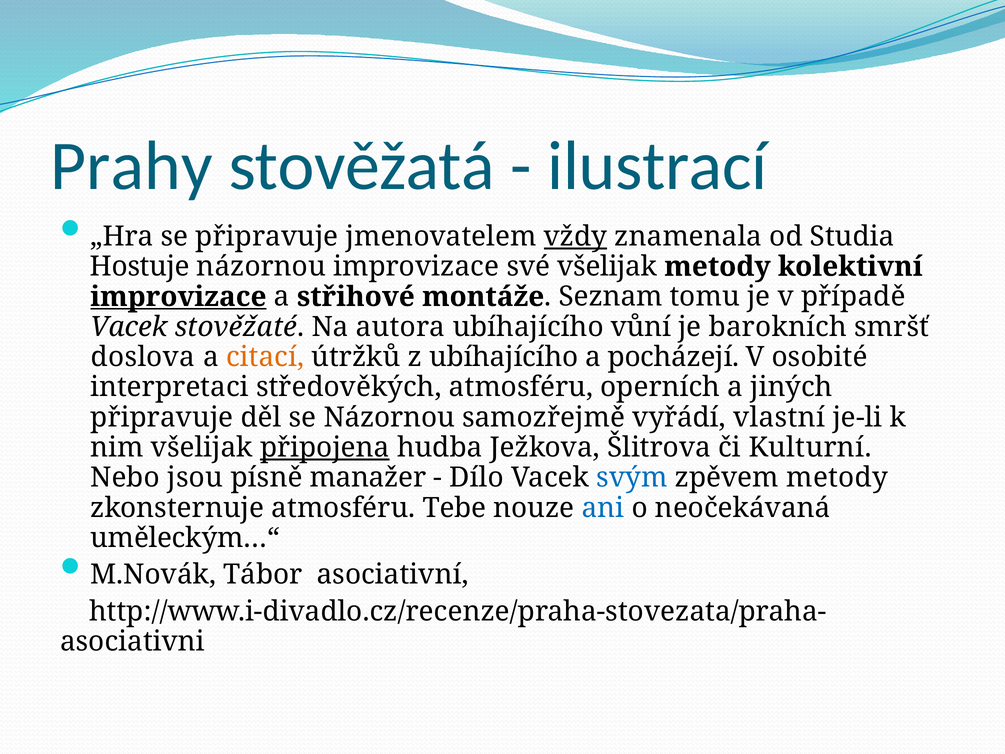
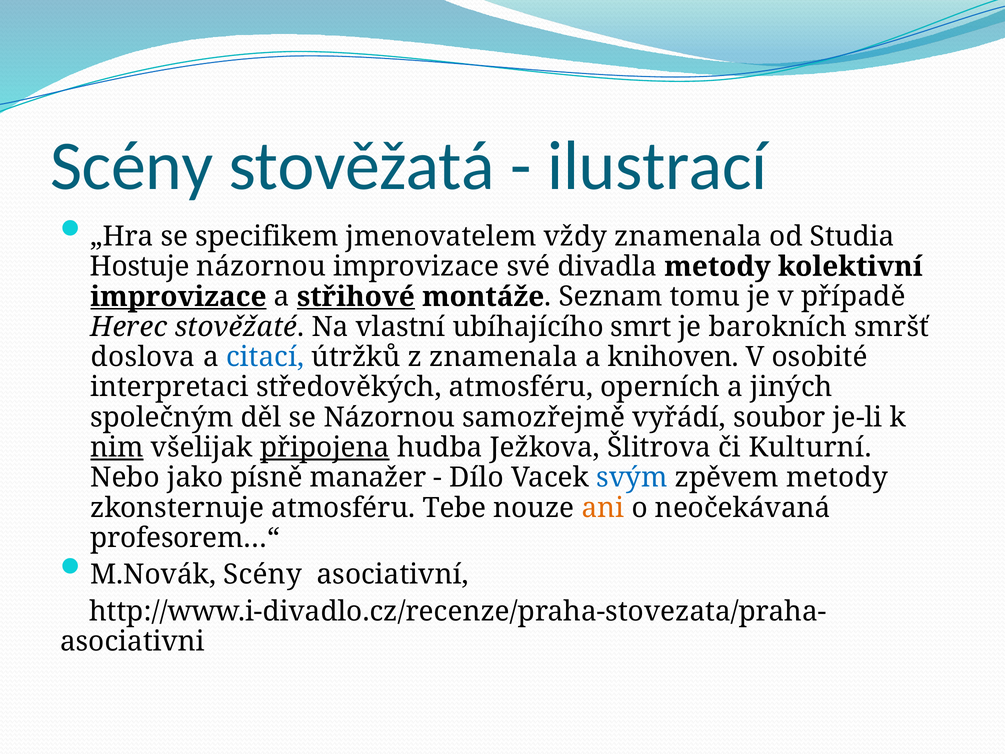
Prahy: Prahy -> Scény (132, 166)
se připravuje: připravuje -> specifikem (267, 236)
vždy underline: present -> none (575, 236)
své všelijak: všelijak -> divadla (607, 267)
střihové underline: none -> present (356, 297)
Vacek: Vacek -> Herec (129, 327)
autora: autora -> vlastní (401, 327)
vůní: vůní -> smrt (641, 327)
citací colour: orange -> blue (265, 357)
z ubíhajícího: ubíhajícího -> znamenala (504, 357)
pocházejí: pocházejí -> knihoven (673, 357)
připravuje: připravuje -> společným (162, 417)
vlastní: vlastní -> soubor (779, 417)
nim underline: none -> present (117, 447)
jsou: jsou -> jako (195, 478)
ani colour: blue -> orange (603, 508)
uměleckým…“: uměleckým…“ -> profesorem…“ (185, 538)
M.Novák Tábor: Tábor -> Scény (263, 575)
